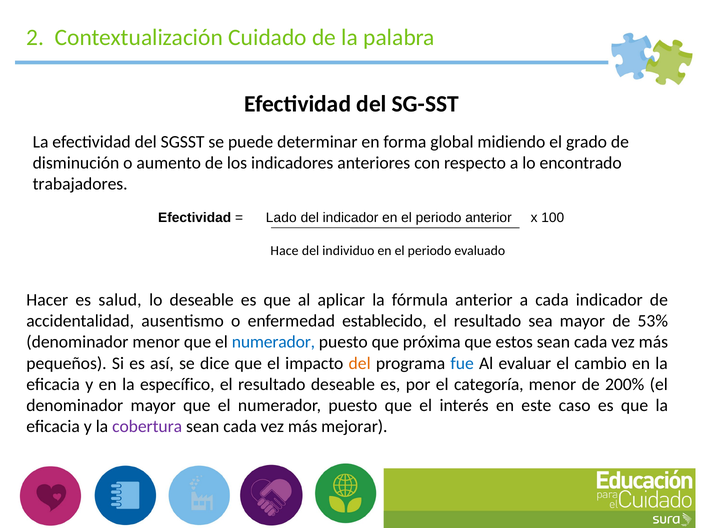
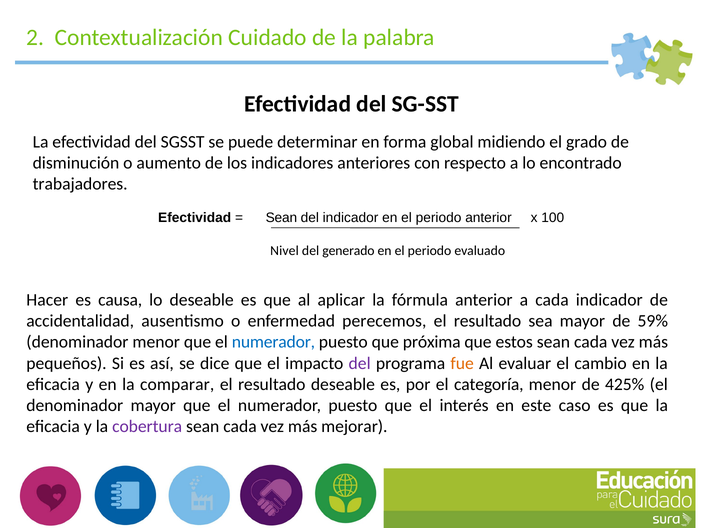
Lado: Lado -> Sean (281, 218)
Hace: Hace -> Nivel (285, 251)
individuo: individuo -> generado (348, 251)
salud: salud -> causa (120, 300)
establecido: establecido -> perecemos (384, 321)
53%: 53% -> 59% (653, 321)
del colour: orange -> purple (360, 363)
fue colour: blue -> orange (462, 363)
específico: específico -> comparar (177, 384)
200%: 200% -> 425% (625, 384)
